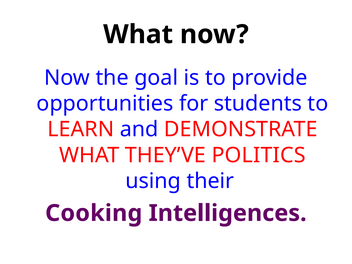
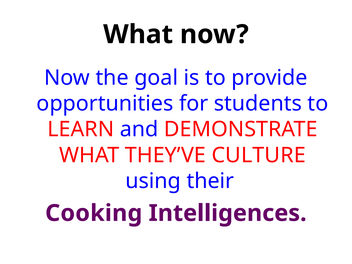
POLITICS: POLITICS -> CULTURE (259, 155)
